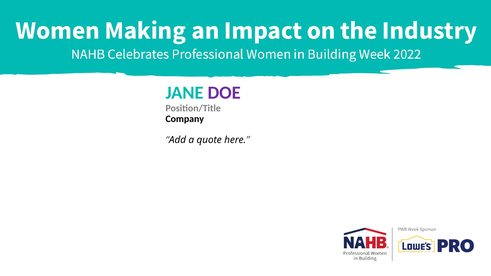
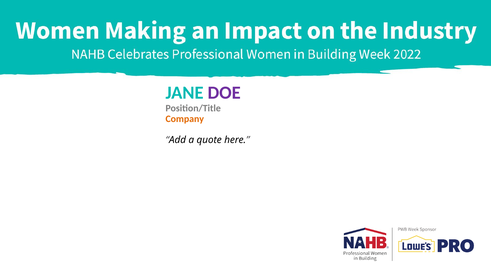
Company colour: black -> orange (185, 119)
